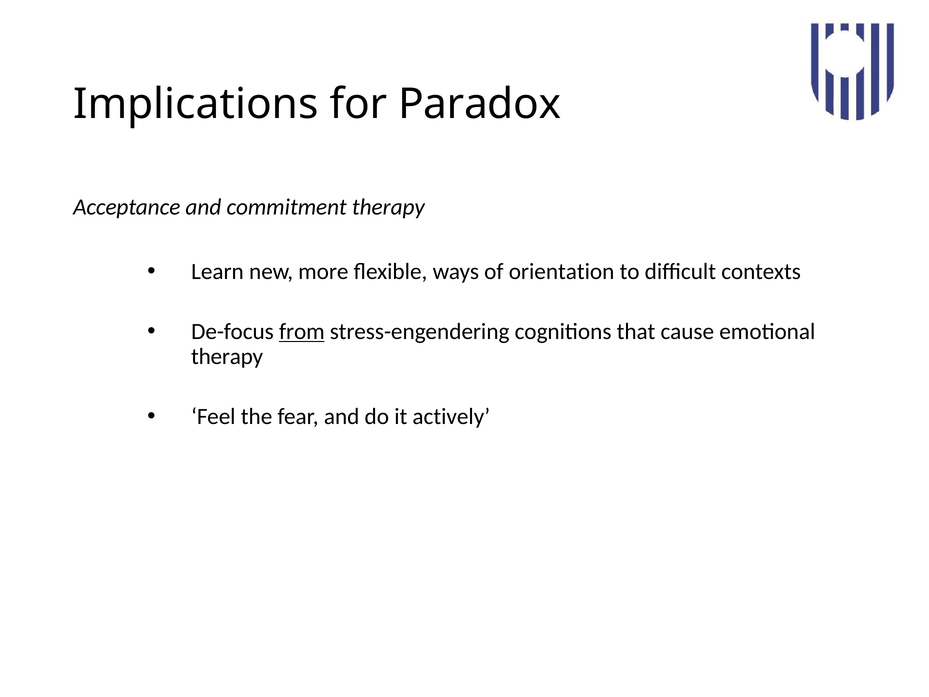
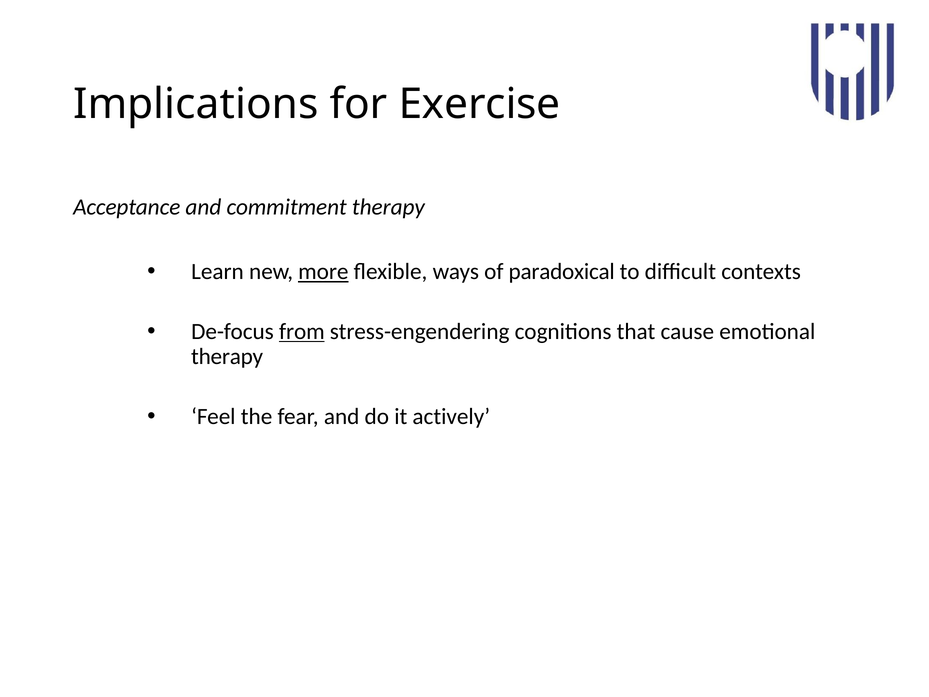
Paradox: Paradox -> Exercise (479, 104)
more underline: none -> present (323, 272)
orientation: orientation -> paradoxical (562, 272)
